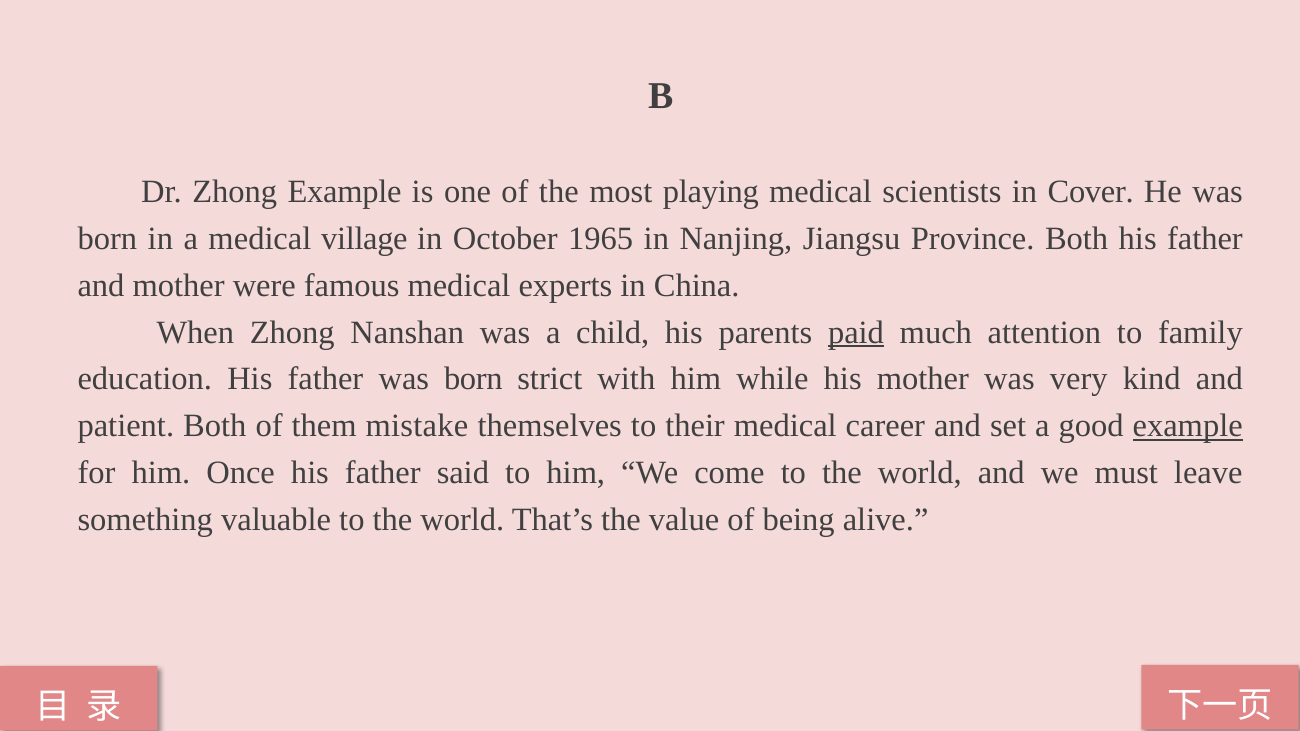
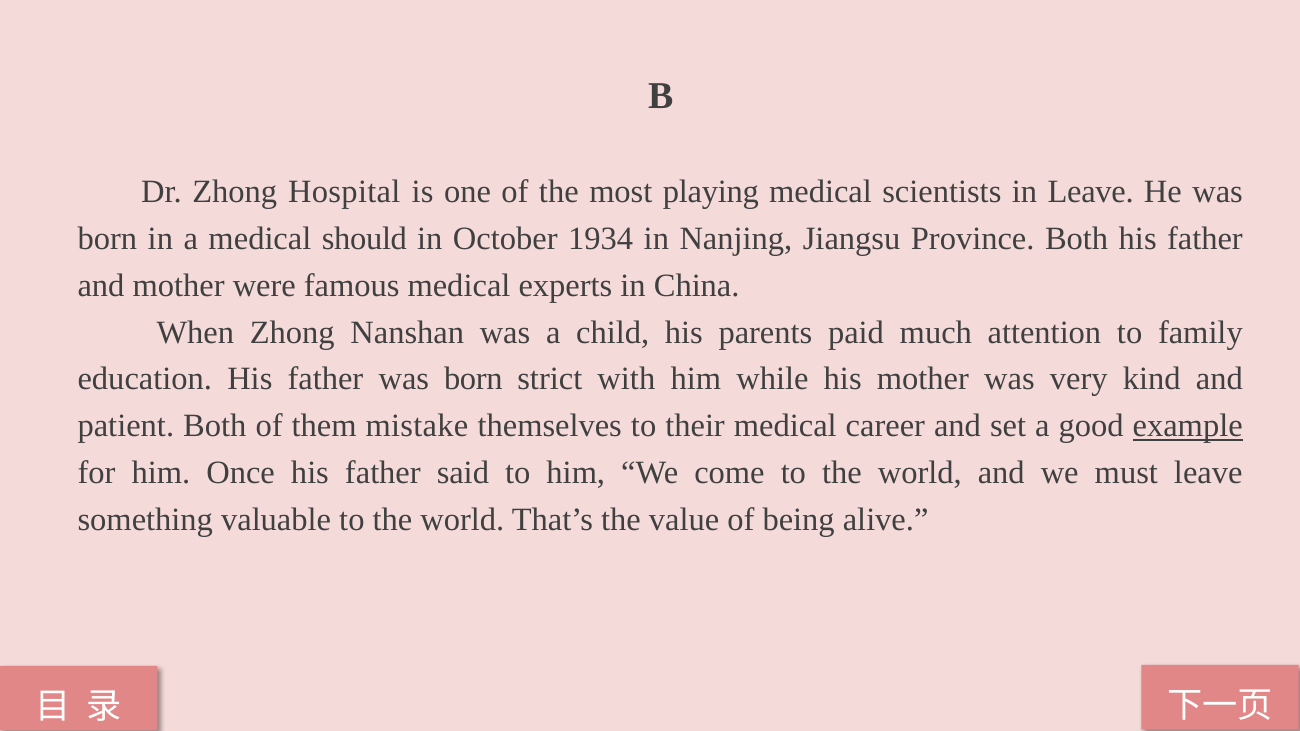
Zhong Example: Example -> Hospital (344, 192)
in Cover: Cover -> Leave (1091, 192)
village: village -> should (364, 239)
1965: 1965 -> 1934 (601, 239)
paid underline: present -> none (856, 332)
